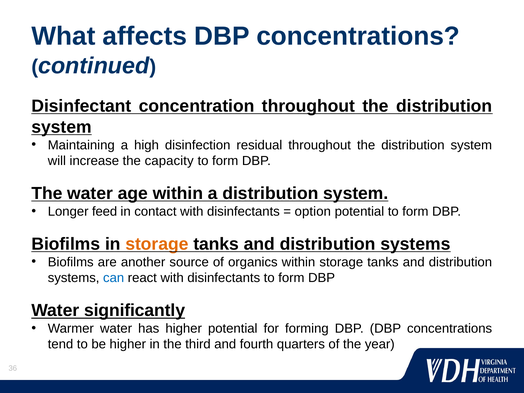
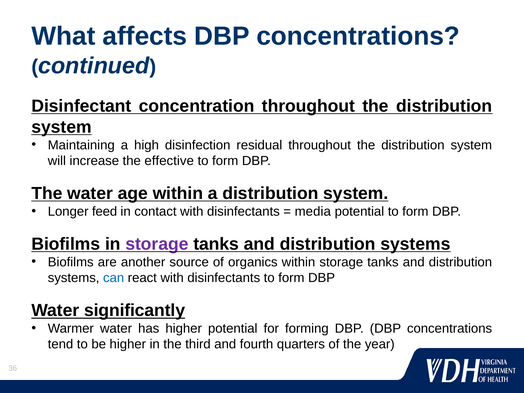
capacity: capacity -> effective (169, 161)
option: option -> media (313, 211)
storage colour: orange -> purple (157, 244)
